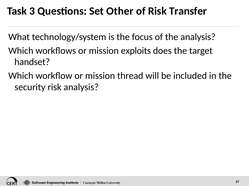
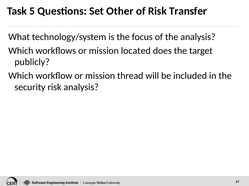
3: 3 -> 5 (32, 11)
exploits: exploits -> located (136, 51)
handset: handset -> publicly (32, 62)
